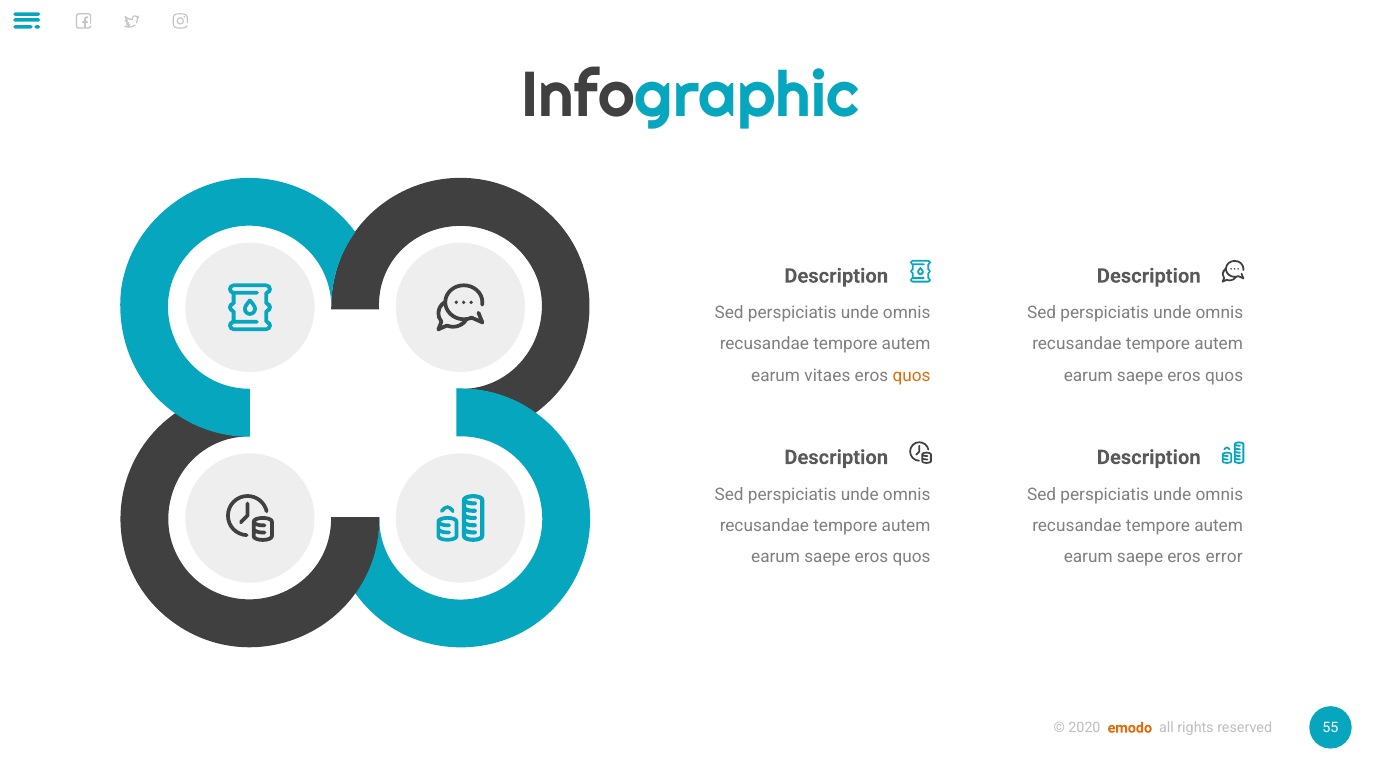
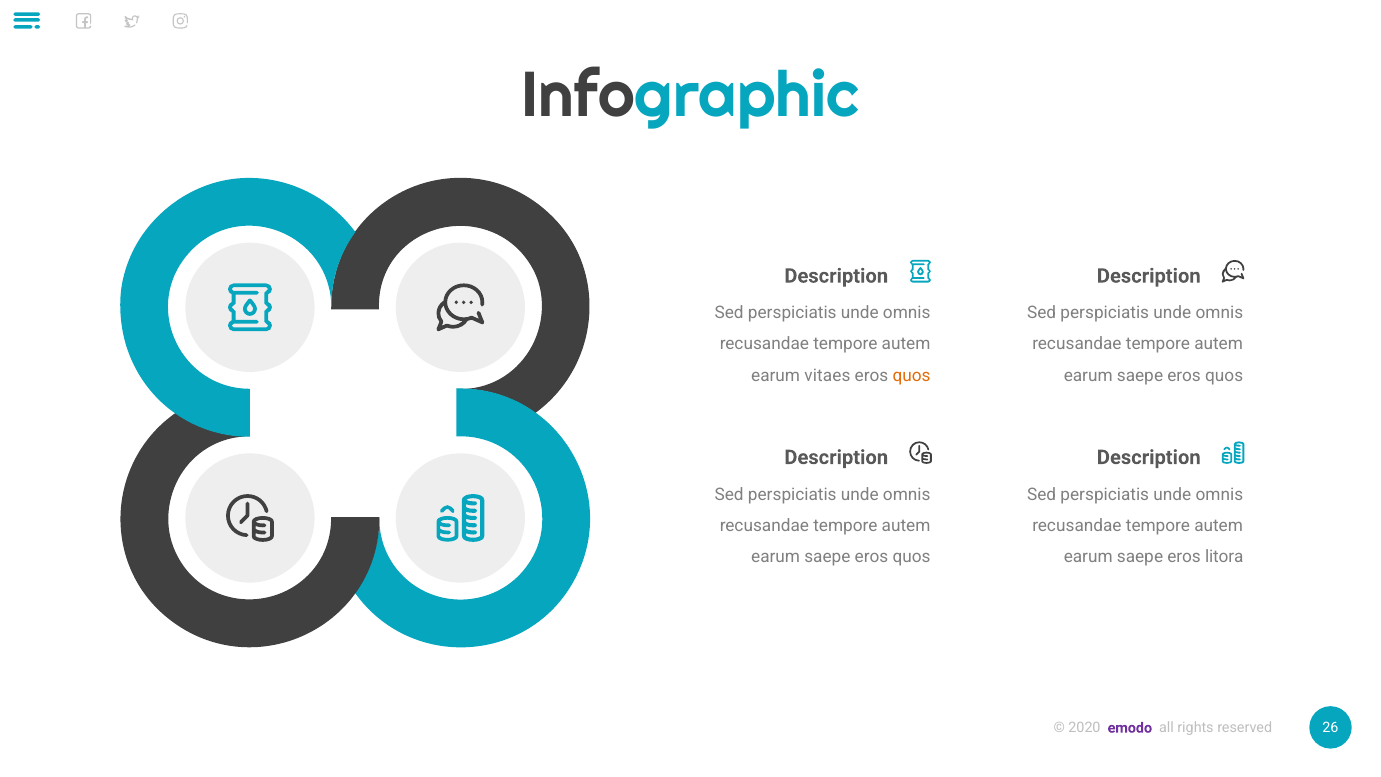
error: error -> litora (1224, 557)
emodo colour: orange -> purple (1130, 728)
55: 55 -> 26 (1331, 728)
